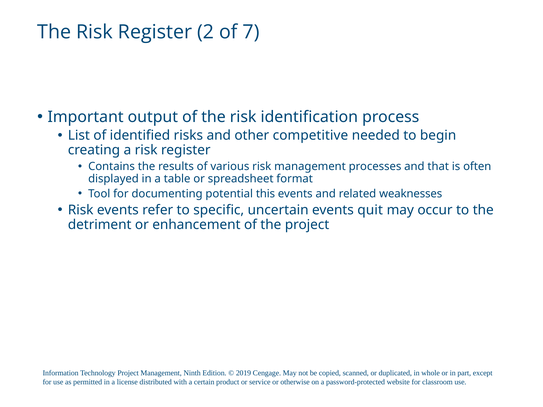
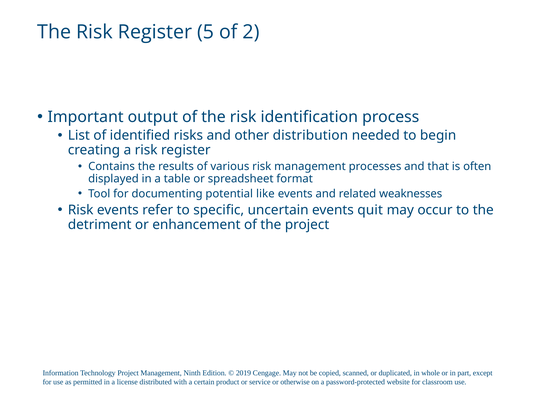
2: 2 -> 5 (206, 32)
7: 7 -> 2 (251, 32)
competitive: competitive -> distribution (310, 136)
this: this -> like (265, 194)
